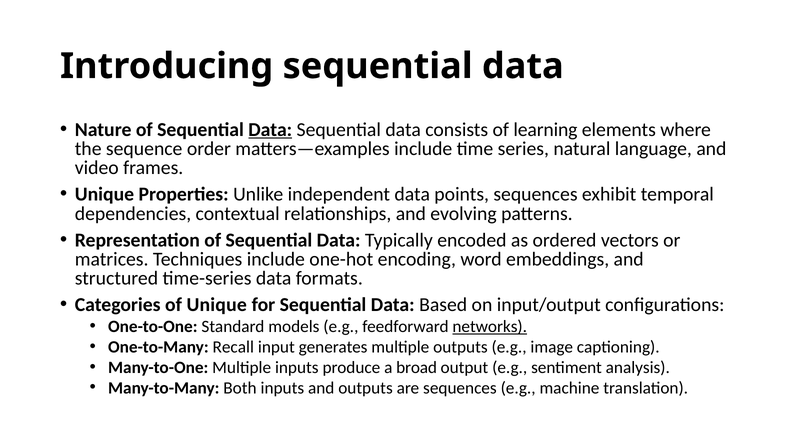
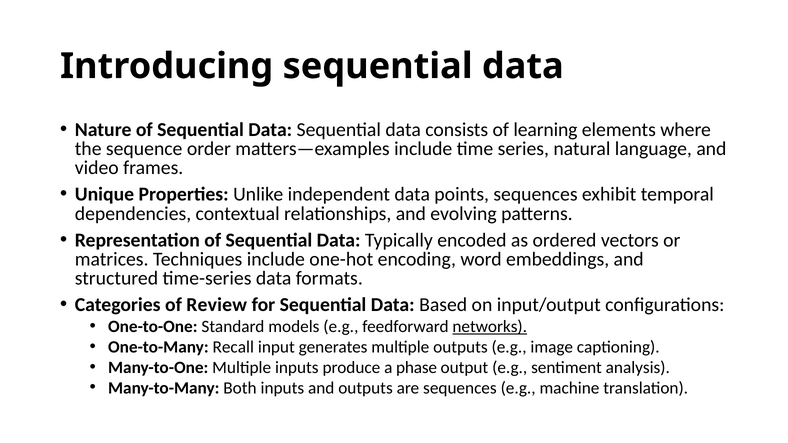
Data underline: present -> none (270, 130)
of Unique: Unique -> Review (217, 305)
broad: broad -> phase (417, 368)
